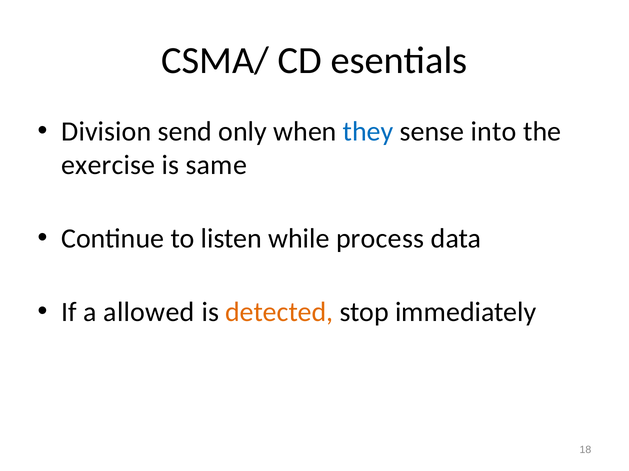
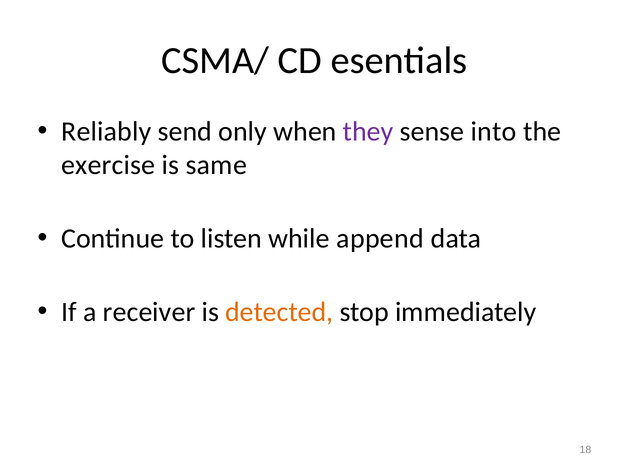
Division: Division -> Reliably (106, 132)
they colour: blue -> purple (368, 132)
process: process -> append (380, 239)
allowed: allowed -> receiver (149, 312)
